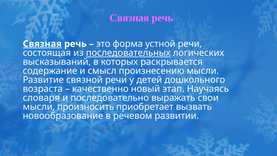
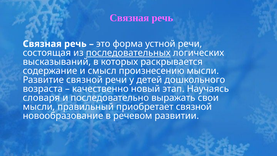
Связная underline: present -> none (42, 44)
произносить: произносить -> правильный (86, 107)
приобретает вызвать: вызвать -> связной (194, 107)
